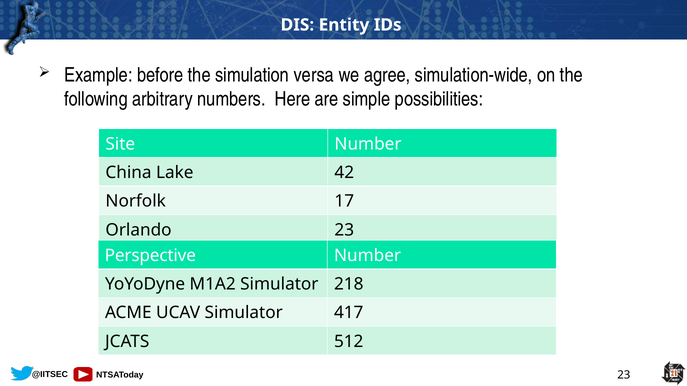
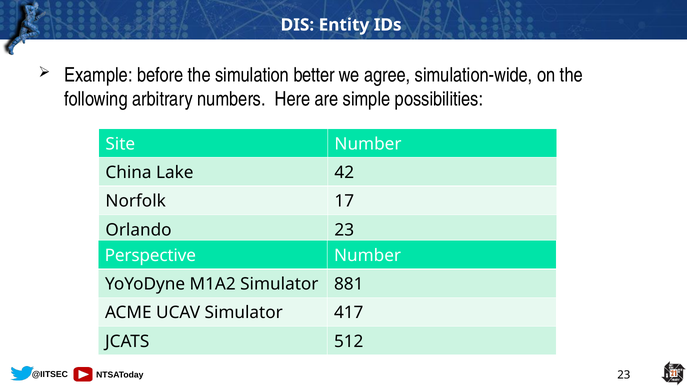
versa: versa -> better (314, 75)
218: 218 -> 881 (349, 285)
